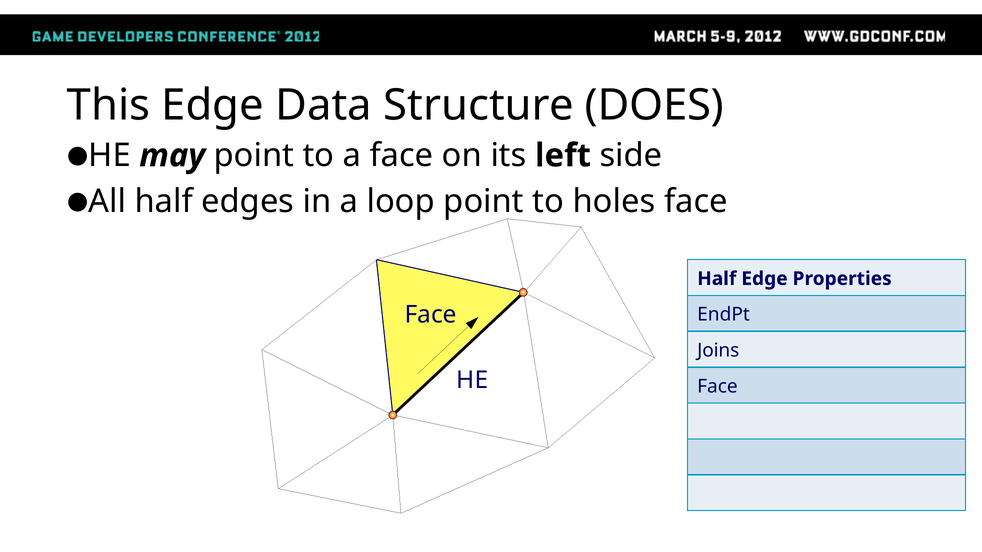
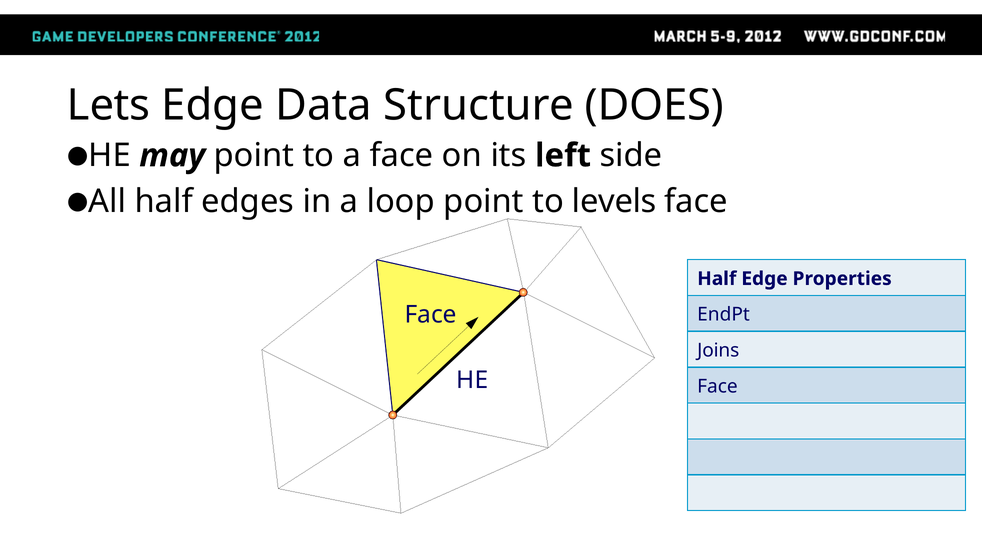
This: This -> Lets (109, 106)
holes: holes -> levels (614, 201)
